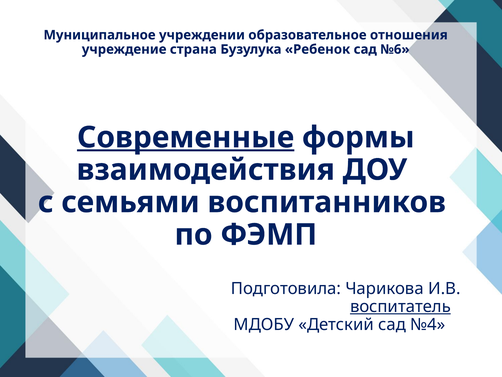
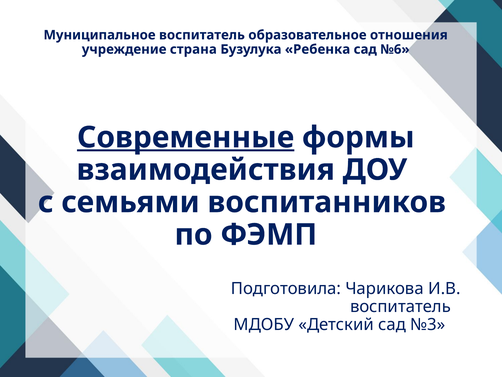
Муниципальное учреждении: учреждении -> воспитатель (202, 35)
Ребенок: Ребенок -> Ребенка (318, 49)
воспитатель underline: present -> none (400, 306)
№4: №4 -> №3 (428, 324)
